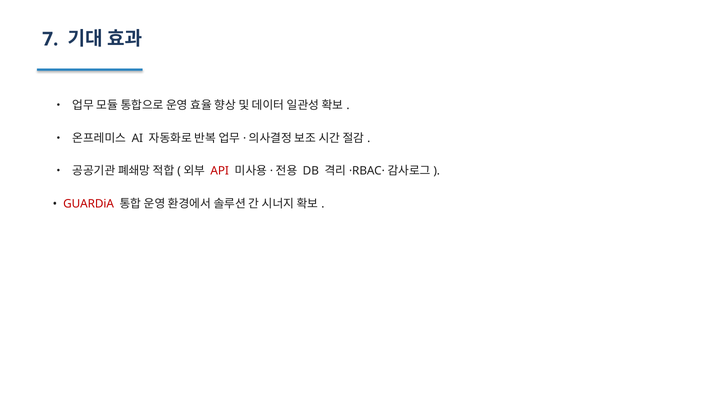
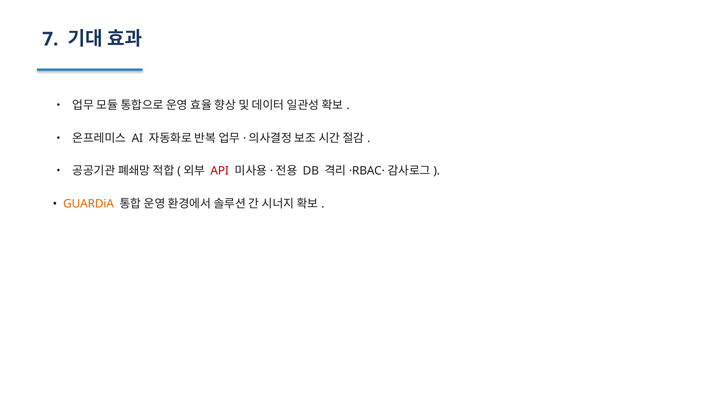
GUARDiA colour: red -> orange (89, 204)
